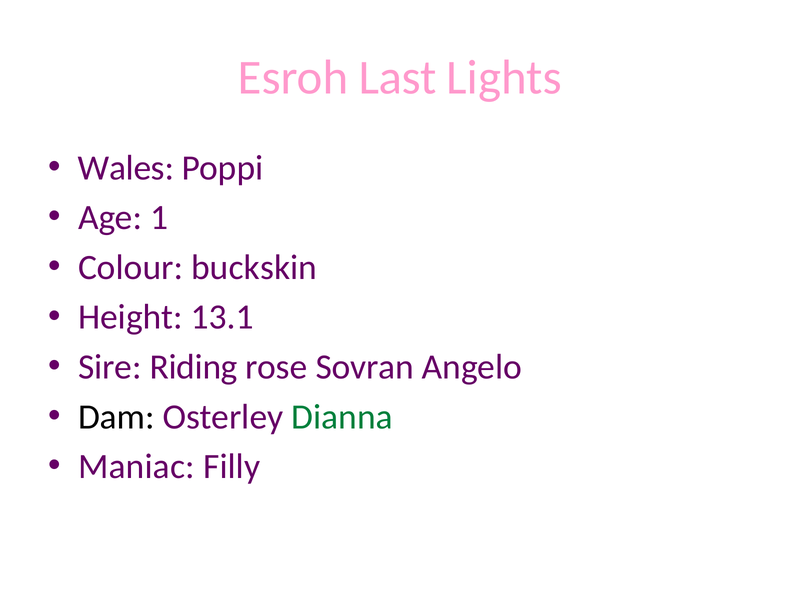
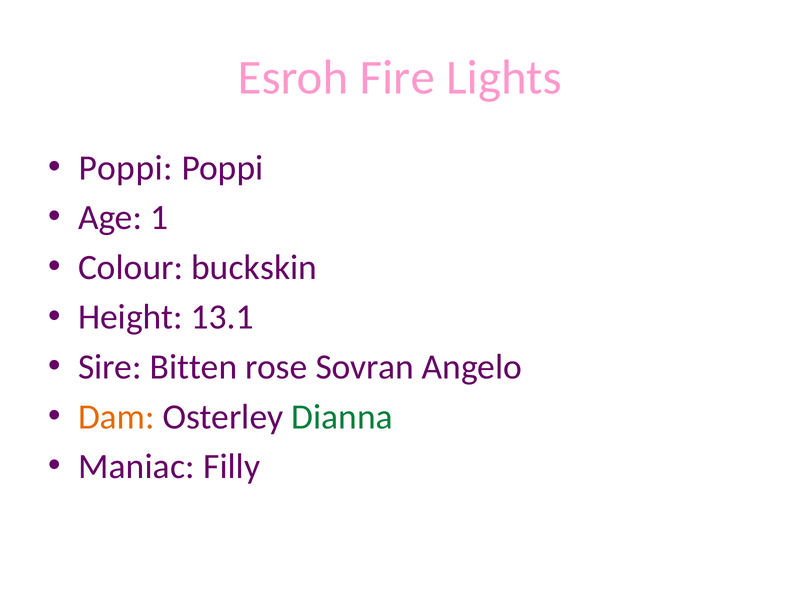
Last: Last -> Fire (397, 77)
Wales: Wales -> Poppi (126, 168)
Riding: Riding -> Bitten (193, 367)
Dam colour: black -> orange (116, 417)
